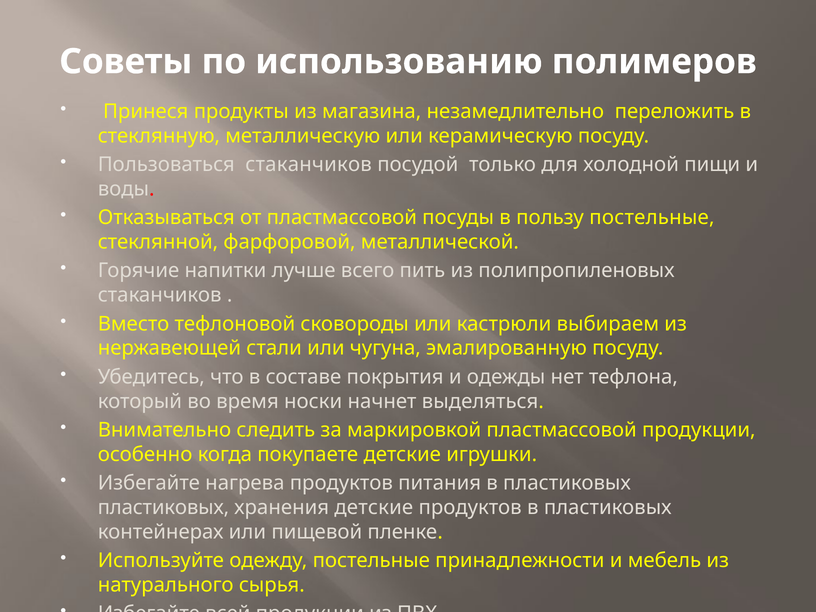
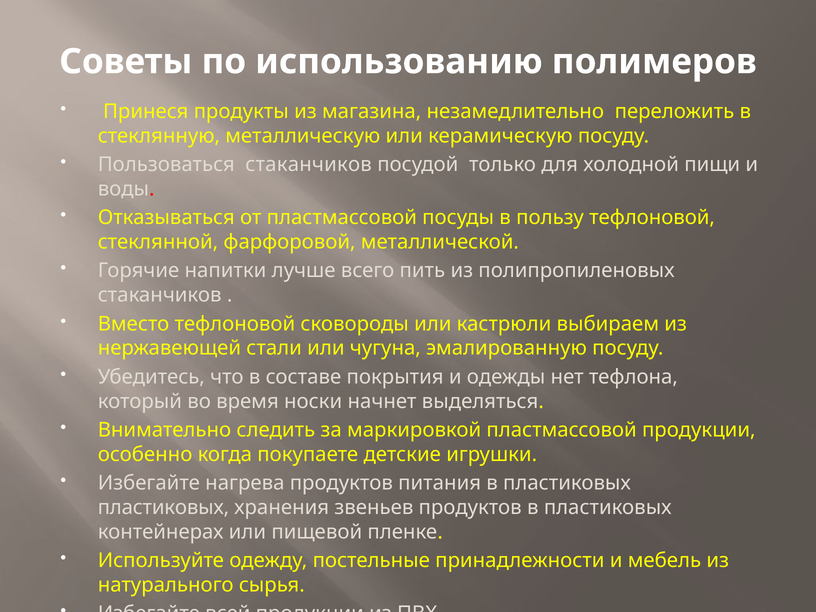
пользу постельные: постельные -> тефлоновой (652, 218)
хранения детские: детские -> звеньев (374, 507)
